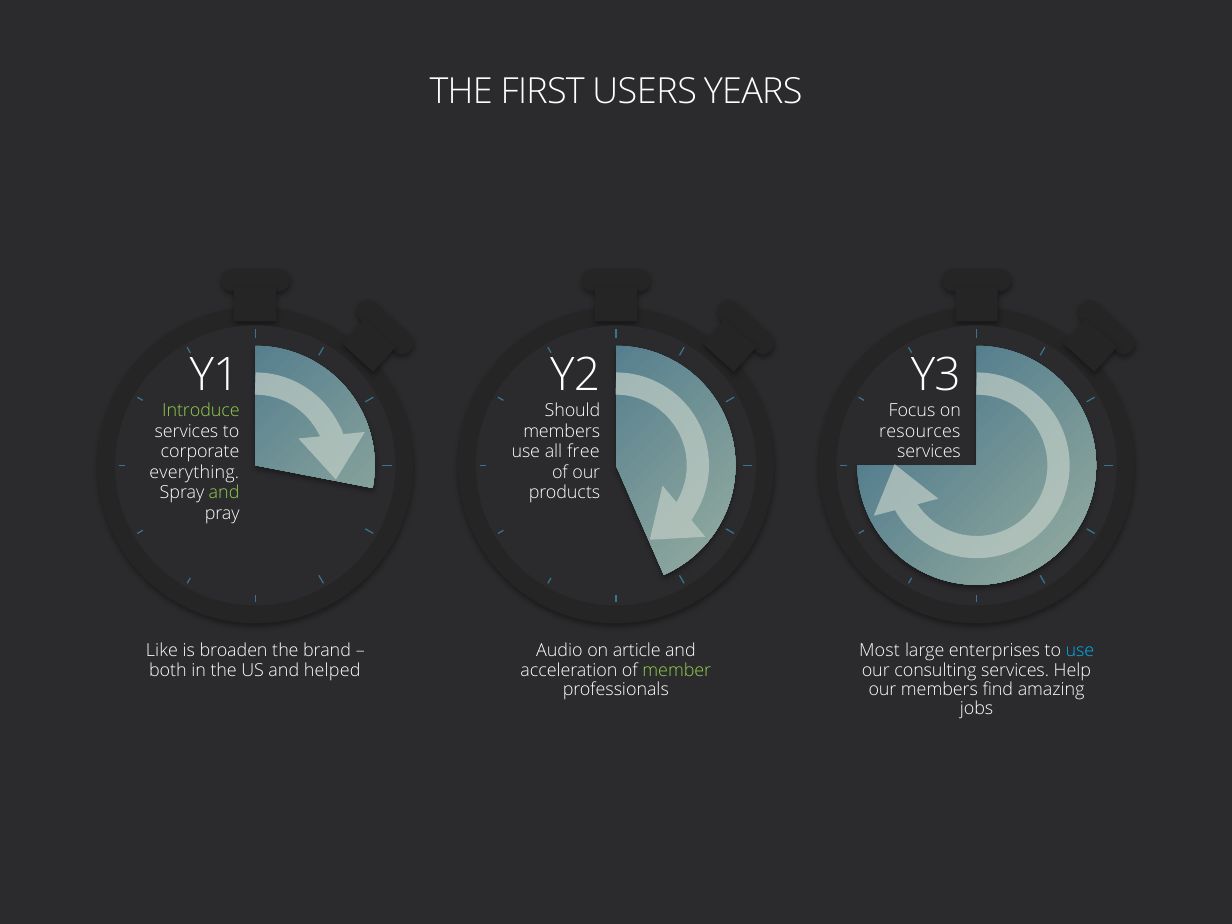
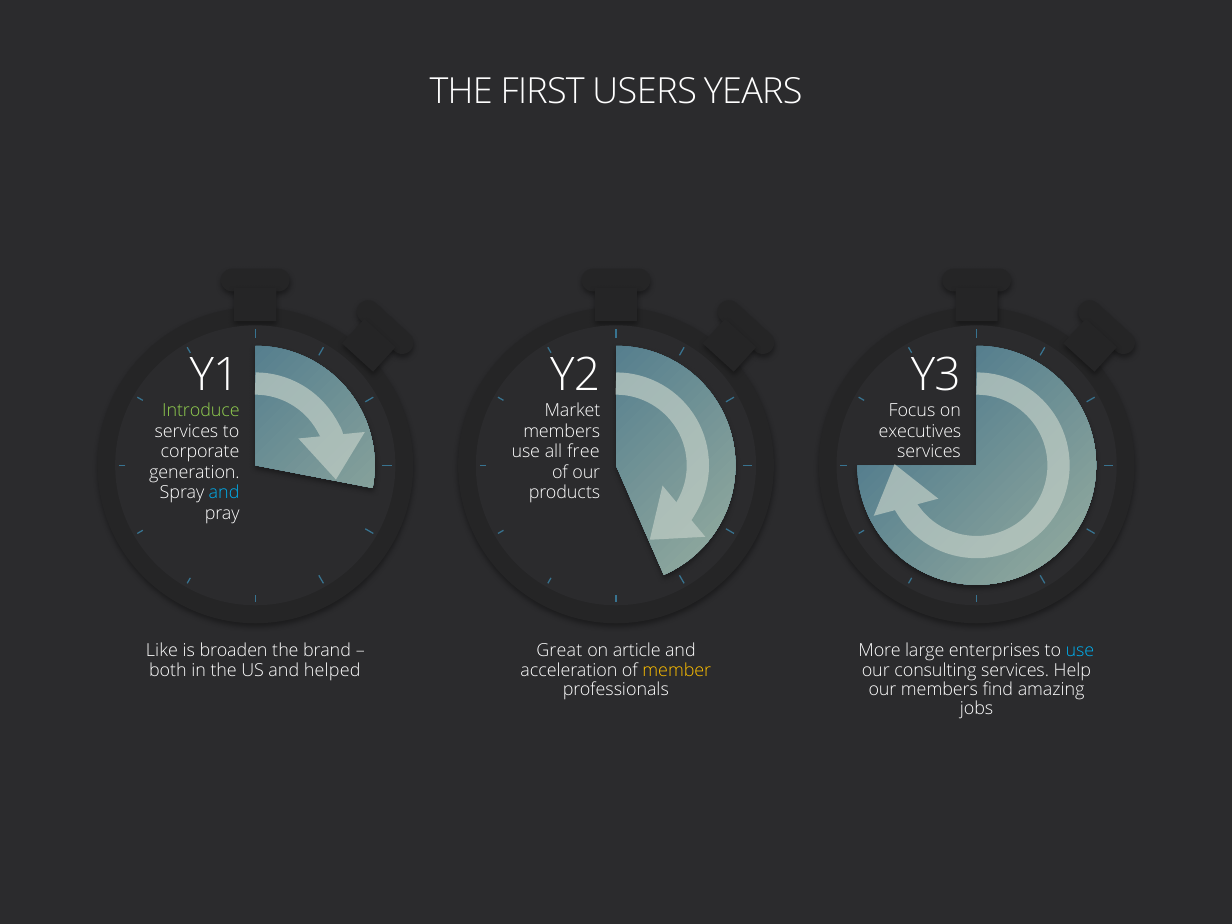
Should: Should -> Market (573, 411)
resources: resources -> executives (920, 431)
everything: everything -> generation (194, 472)
and colour: light green -> light blue (224, 493)
Audio: Audio -> Great (559, 651)
Most: Most -> More (880, 651)
member colour: light green -> yellow (677, 670)
